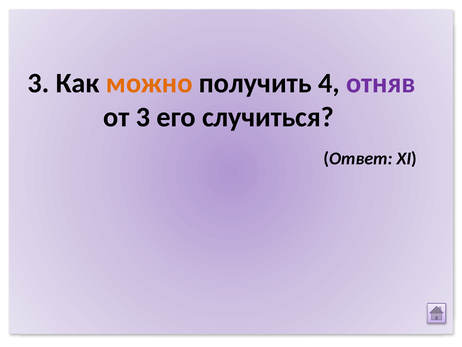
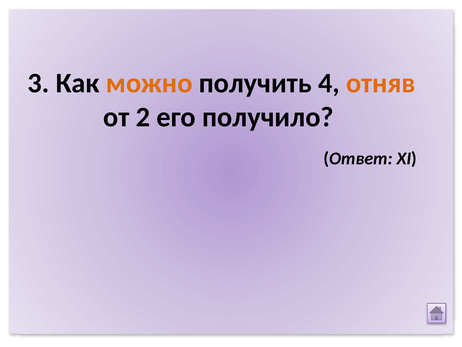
отняв colour: purple -> orange (381, 83)
от 3: 3 -> 2 (143, 117)
случиться: случиться -> получило (268, 117)
